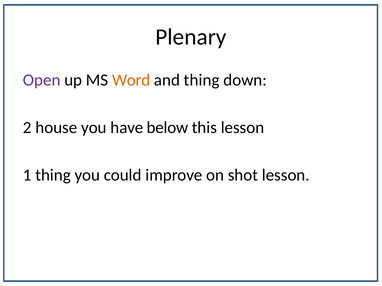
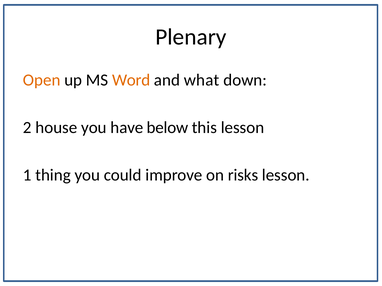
Open colour: purple -> orange (42, 80)
and thing: thing -> what (202, 80)
shot: shot -> risks (243, 175)
